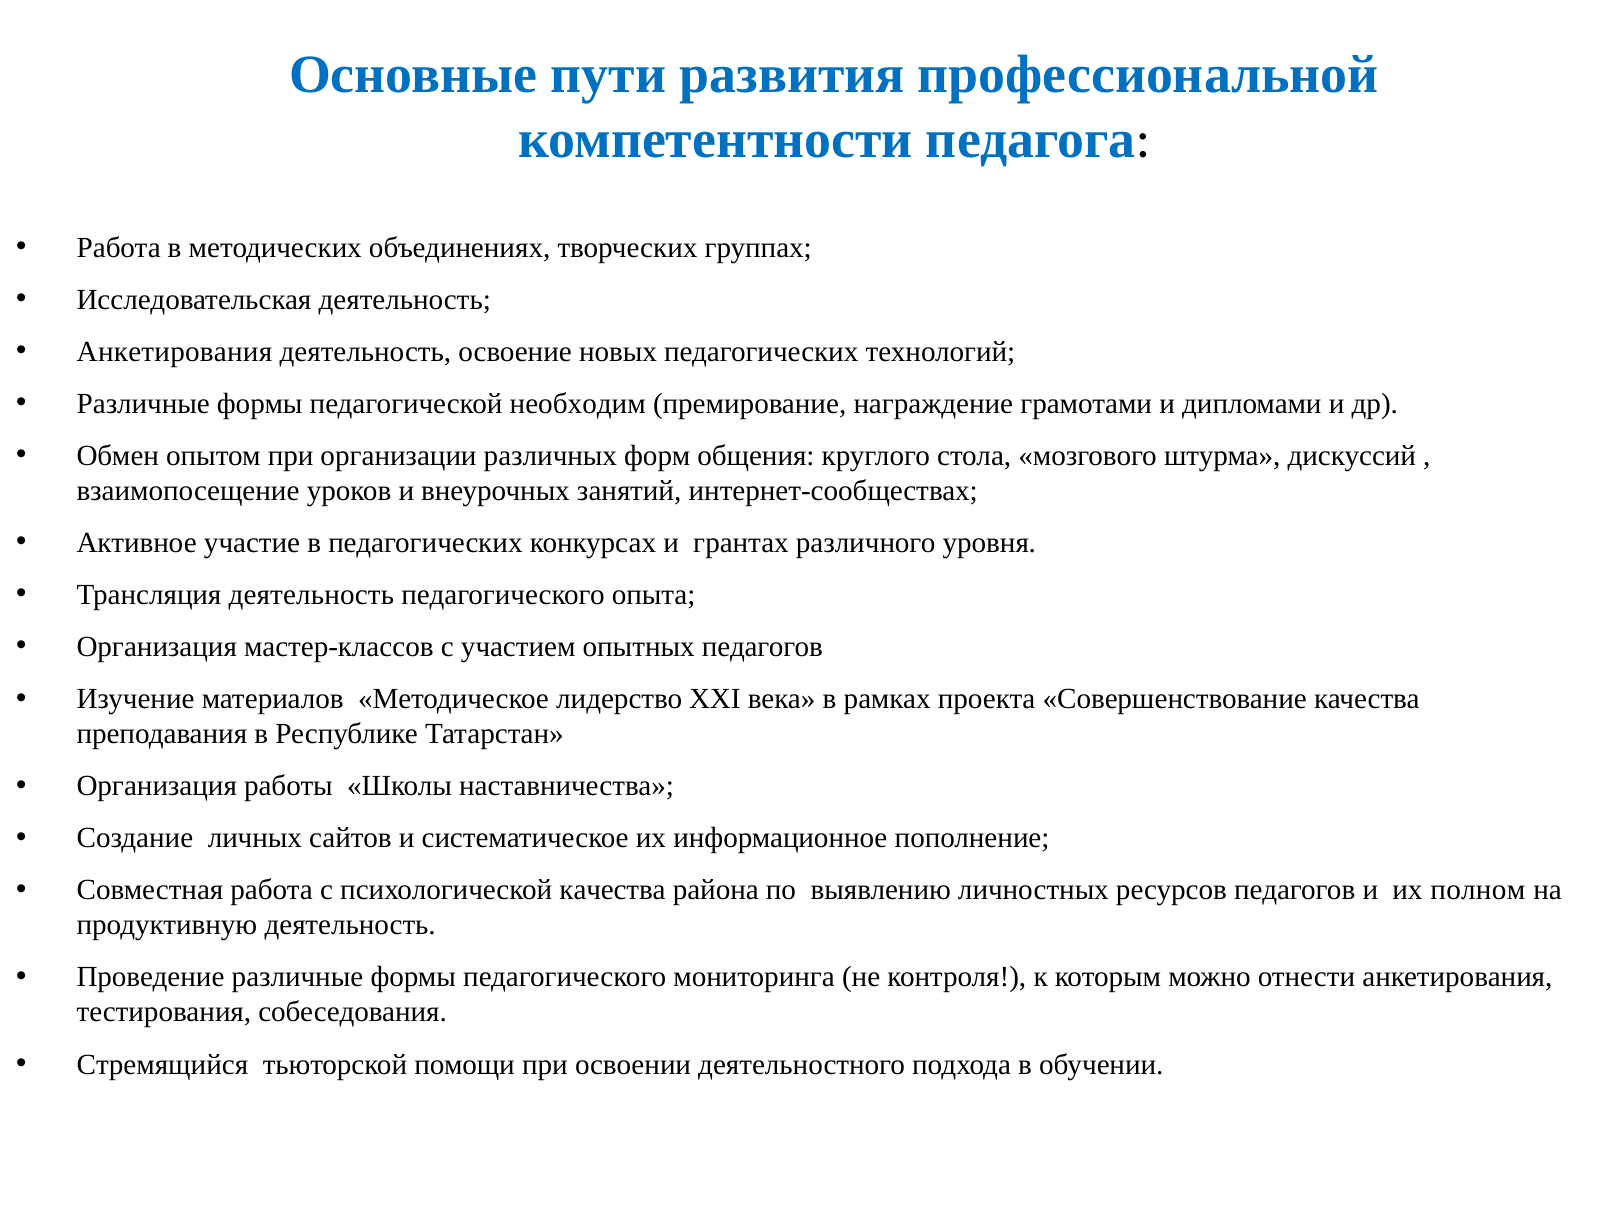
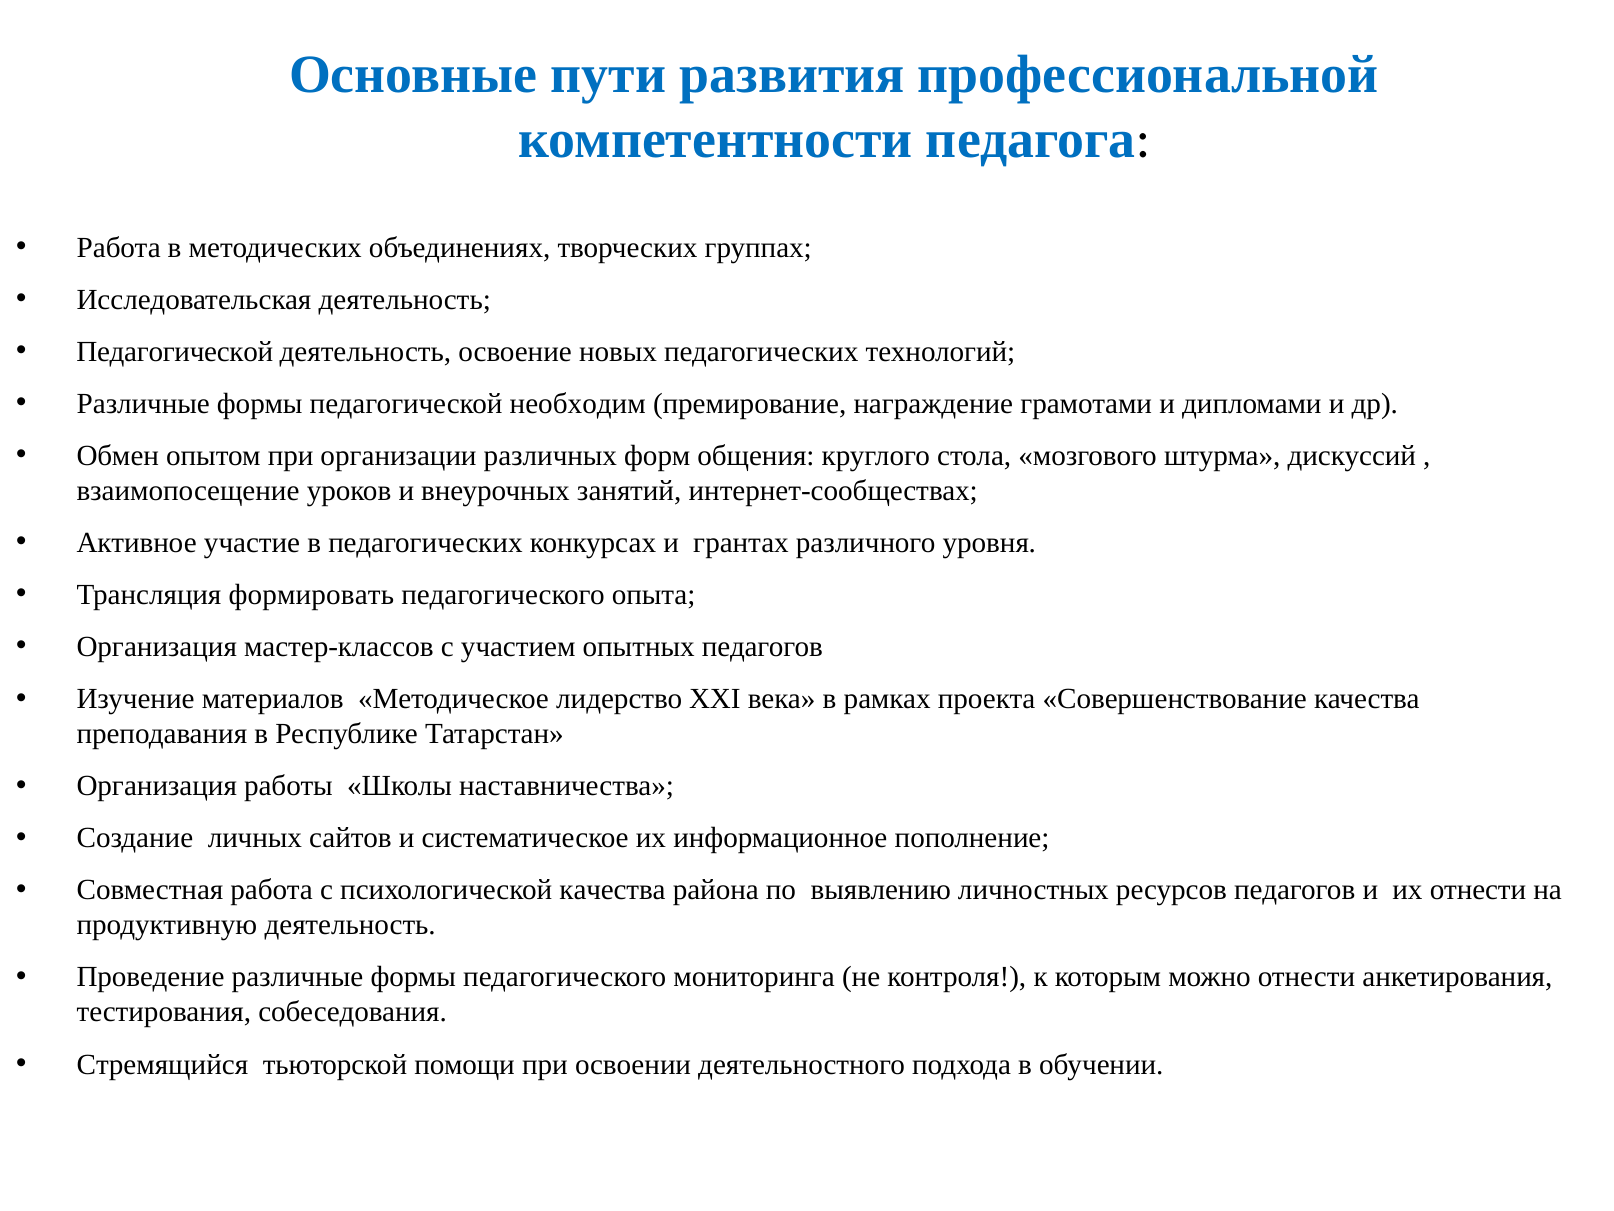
Анкетирования: Анкетирования -> Педагогической (175, 351)
Трансляция деятельность: деятельность -> формировать (311, 595)
их полном: полном -> отнести (1478, 890)
